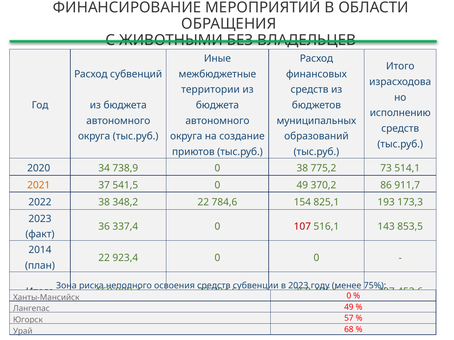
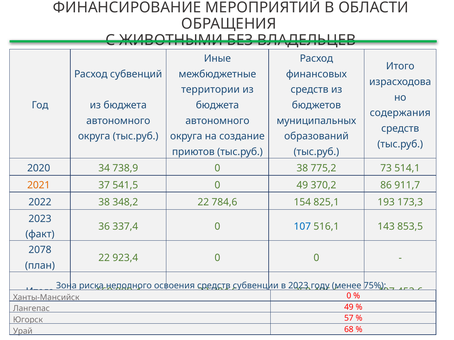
исполнению: исполнению -> содержания (400, 113)
107 colour: red -> blue (302, 227)
2014: 2014 -> 2078 (40, 250)
